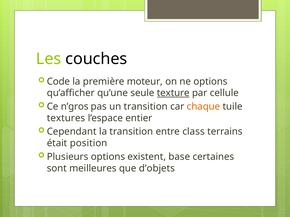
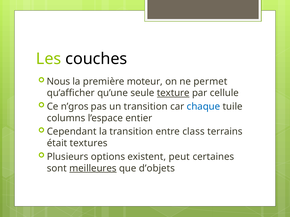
Code: Code -> Nous (58, 82)
ne options: options -> permet (210, 82)
chaque colour: orange -> blue (203, 107)
textures: textures -> columns (66, 118)
position: position -> textures (89, 143)
base: base -> peut (179, 157)
meilleures underline: none -> present (93, 169)
